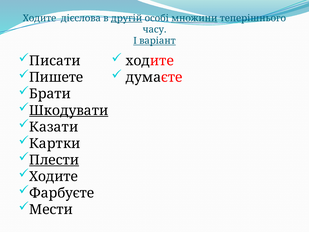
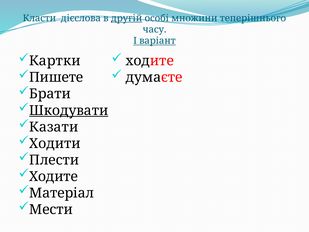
Ходите: Ходите -> Класти (39, 18)
множини underline: present -> none (194, 18)
Писати: Писати -> Картки (55, 61)
Картки: Картки -> Ходити (55, 143)
Плести underline: present -> none (54, 160)
Фарбуєте: Фарбуєте -> Матеріал (62, 193)
